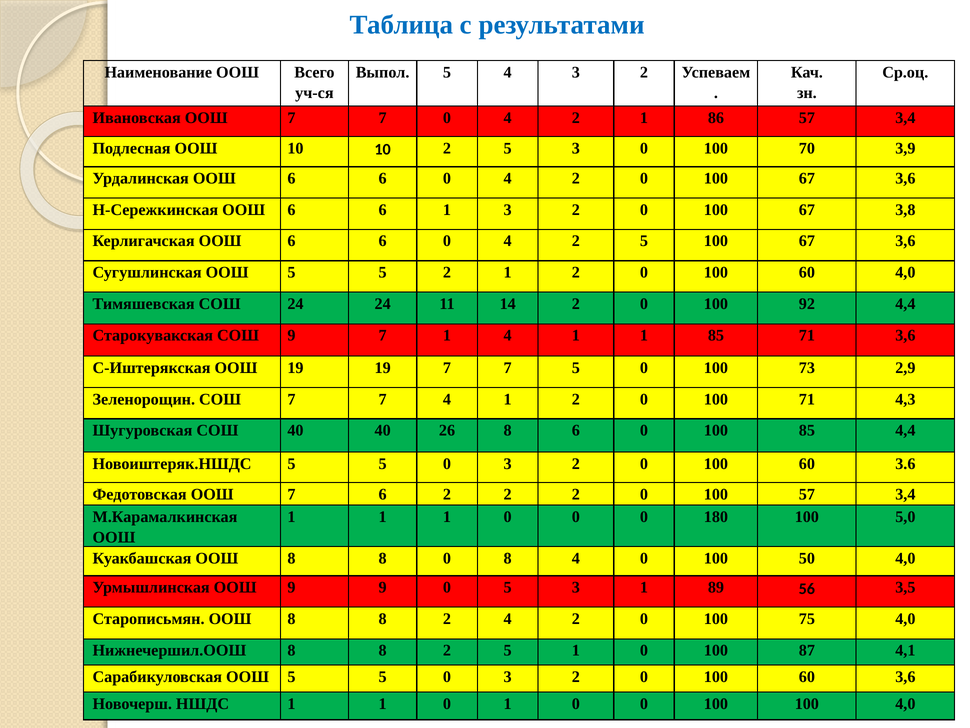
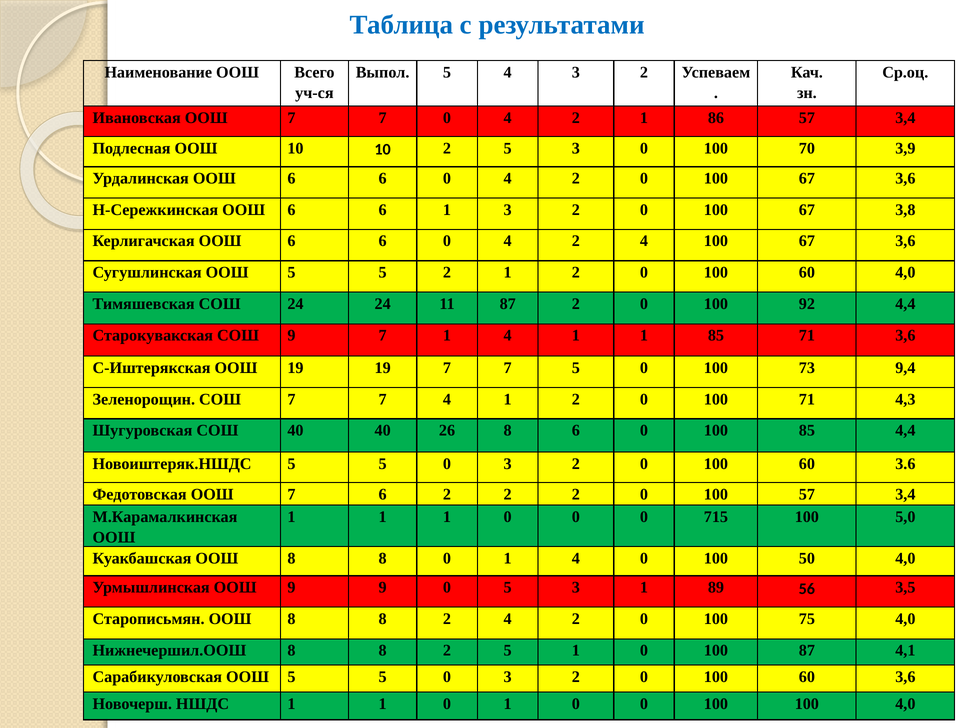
4 2 5: 5 -> 4 (644, 241)
11 14: 14 -> 87 (508, 304)
2,9: 2,9 -> 9,4 (905, 368)
180: 180 -> 715 (716, 517)
8 0 8: 8 -> 1 (508, 558)
